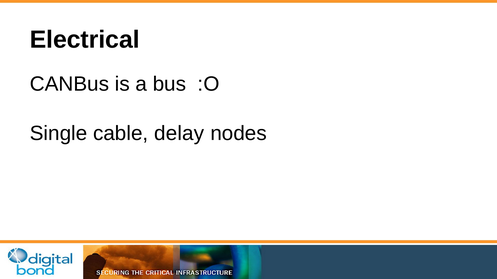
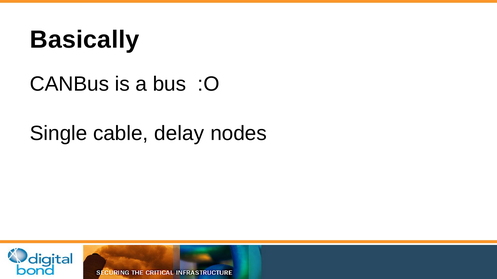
Electrical: Electrical -> Basically (85, 40)
